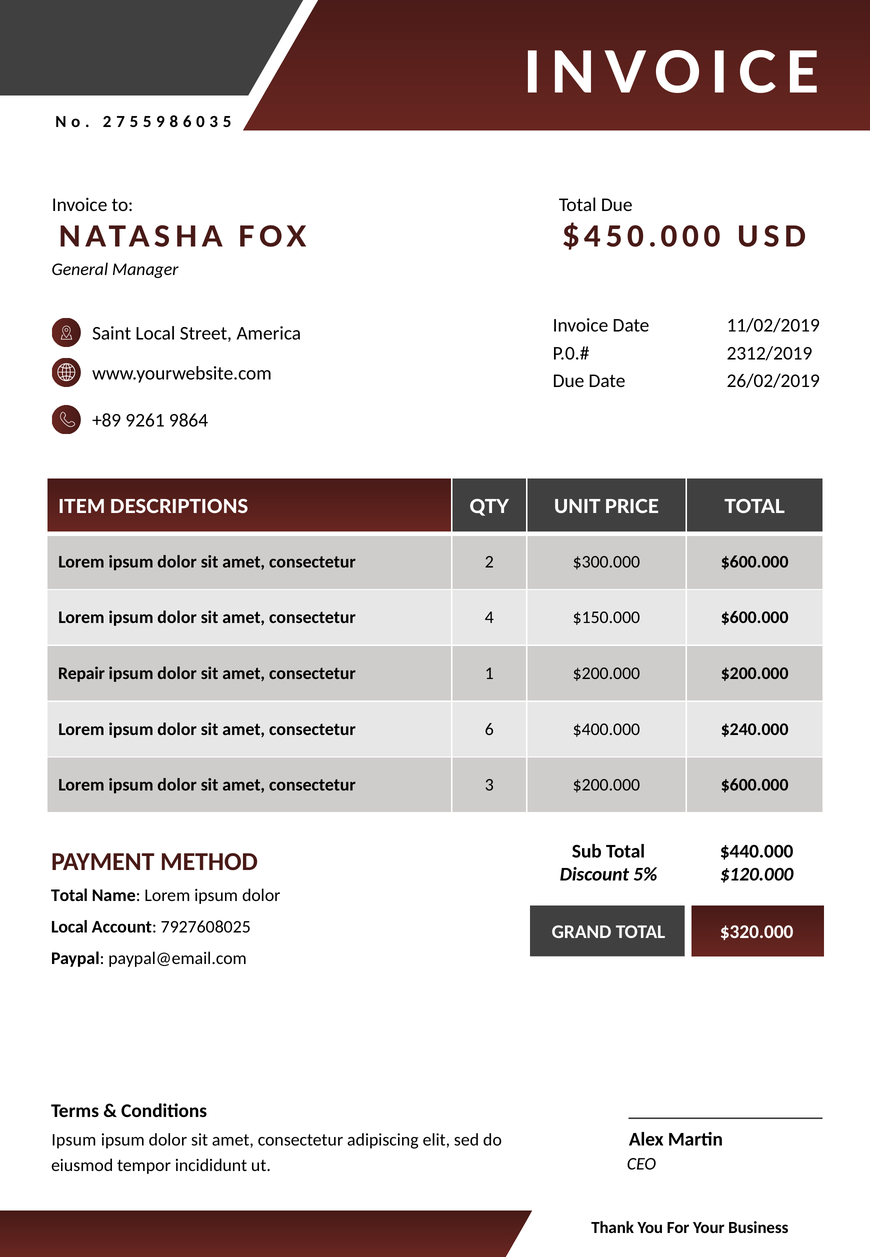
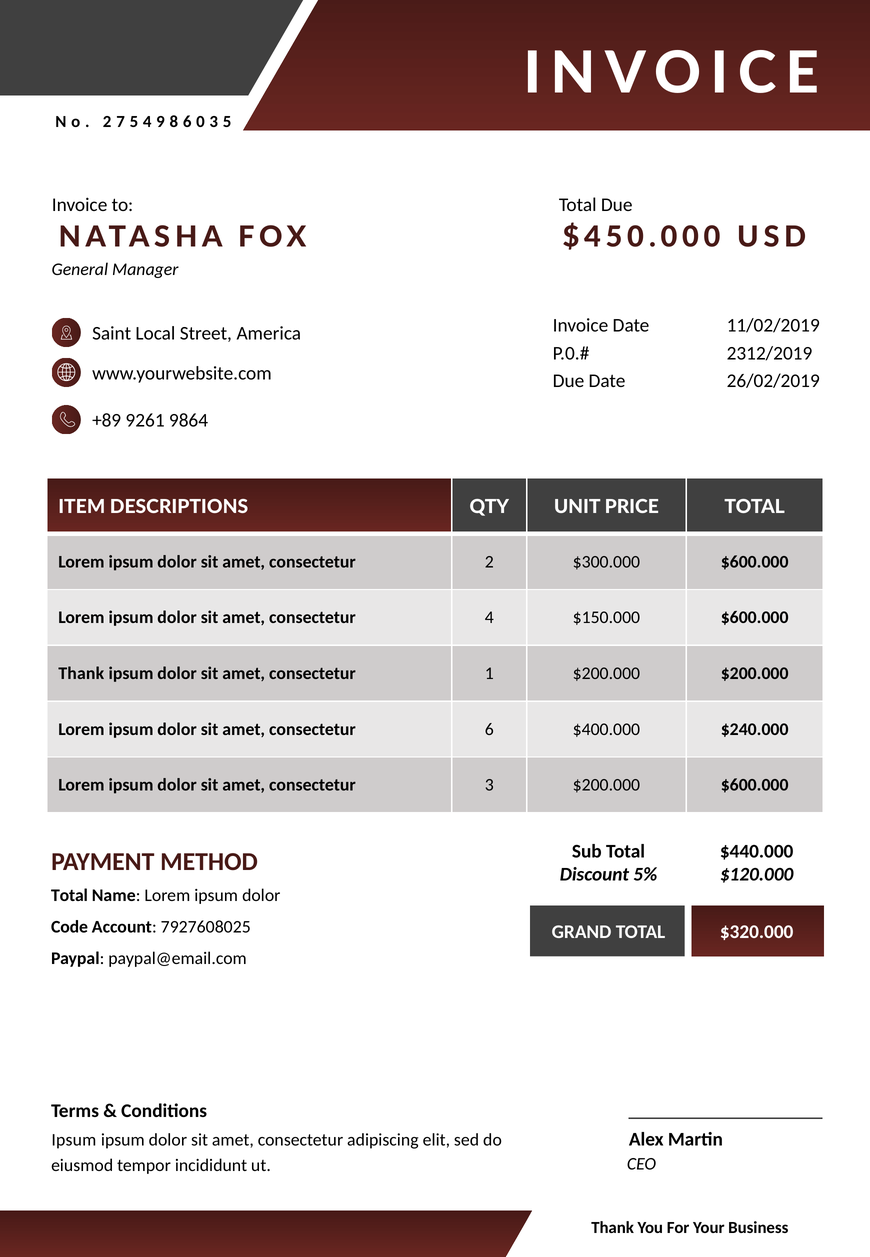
5: 5 -> 4 (147, 122)
Repair: Repair -> Thank (81, 673)
Local: Local -> Code (70, 927)
